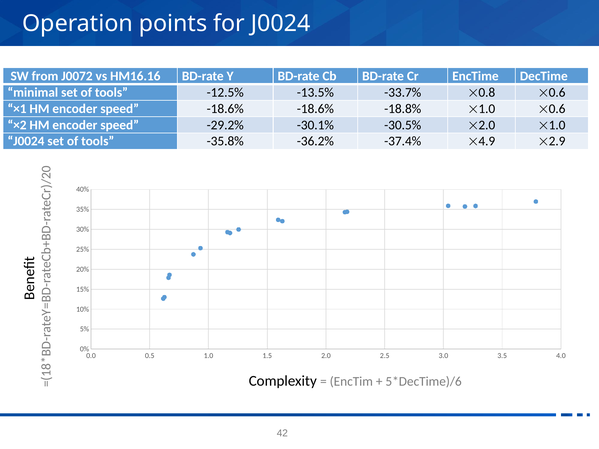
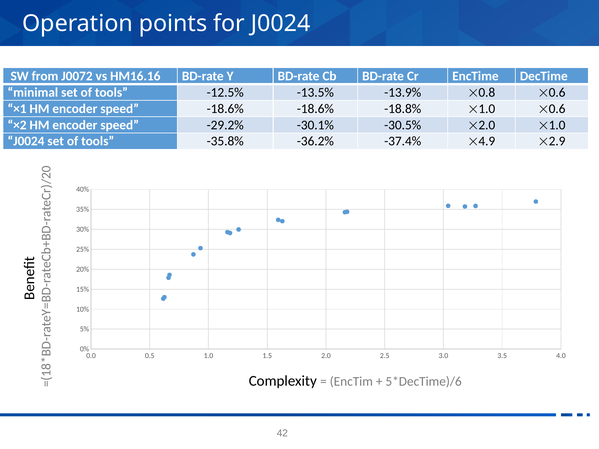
-33.7%: -33.7% -> -13.9% (403, 92)
